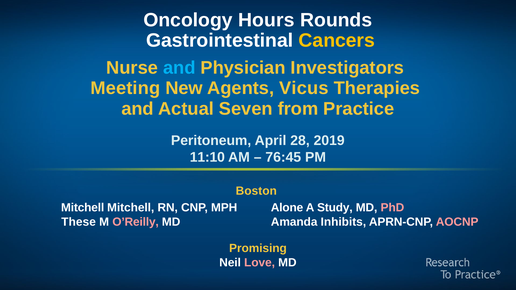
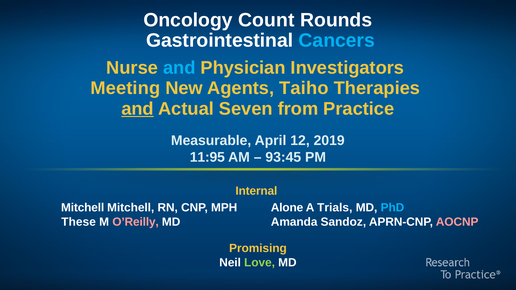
Hours: Hours -> Count (266, 20)
Cancers colour: yellow -> light blue (337, 40)
Vicus: Vicus -> Taiho (304, 88)
and underline: none -> present (138, 109)
Peritoneum: Peritoneum -> Measurable (211, 141)
28: 28 -> 12 (300, 141)
11:10: 11:10 -> 11:95 (207, 157)
76:45: 76:45 -> 93:45 (283, 157)
Boston: Boston -> Internal (256, 191)
Study: Study -> Trials (335, 208)
PhD colour: pink -> light blue (392, 208)
Inhibits: Inhibits -> Sandoz (343, 222)
Love colour: pink -> light green (260, 263)
